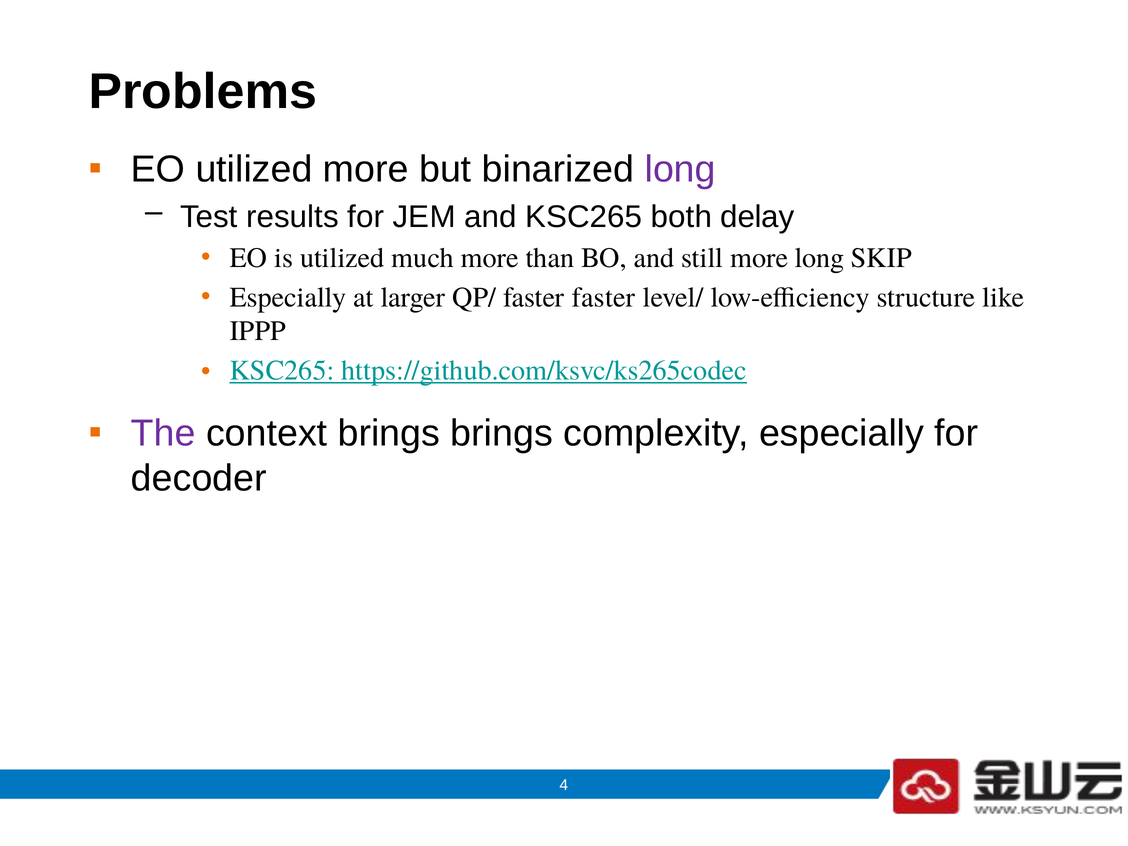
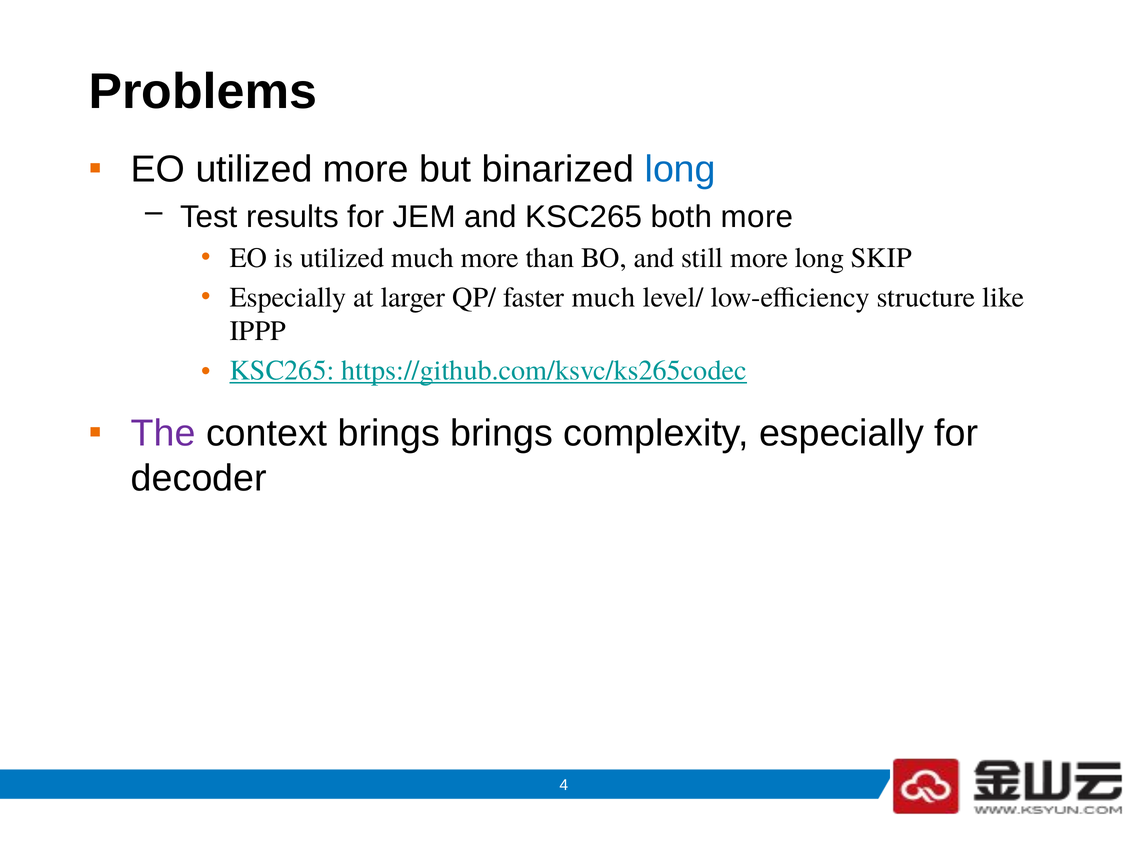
long colour: purple -> blue (680, 169)
both delay: delay -> more (757, 217)
faster faster: faster -> much (603, 297)
